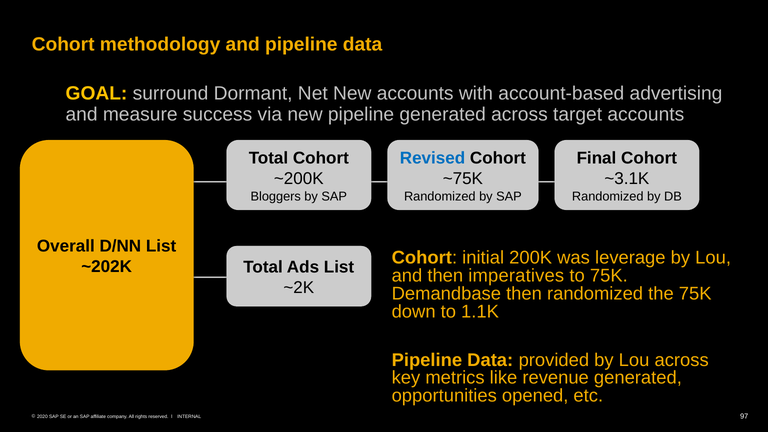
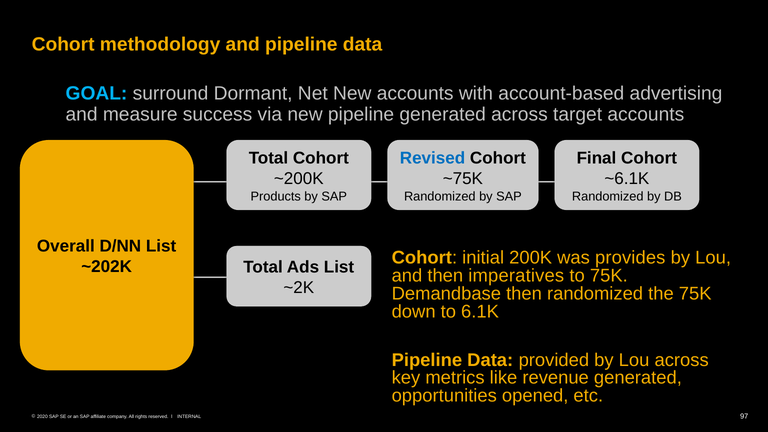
GOAL colour: yellow -> light blue (96, 94)
~3.1K: ~3.1K -> ~6.1K (627, 179)
Bloggers: Bloggers -> Products (276, 196)
leverage: leverage -> provides (630, 258)
1.1K: 1.1K -> 6.1K (480, 311)
